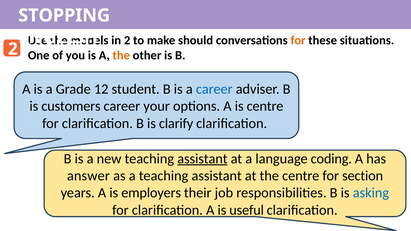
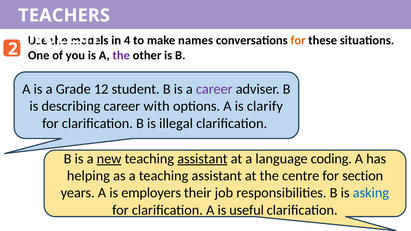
STOPPING: STOPPING -> TEACHERS (64, 15)
in 2: 2 -> 4 (127, 40)
should: should -> names (196, 40)
the colour: orange -> purple (121, 55)
career colour: blue -> purple (214, 89)
customers: customers -> describing (71, 106)
your: your -> with (157, 106)
is centre: centre -> clarify (265, 106)
clarify: clarify -> illegal (176, 123)
new underline: none -> present (109, 159)
answer: answer -> helping (88, 176)
